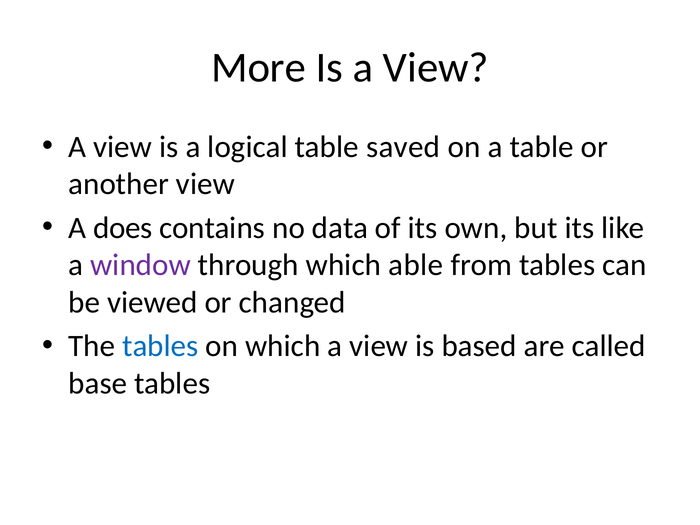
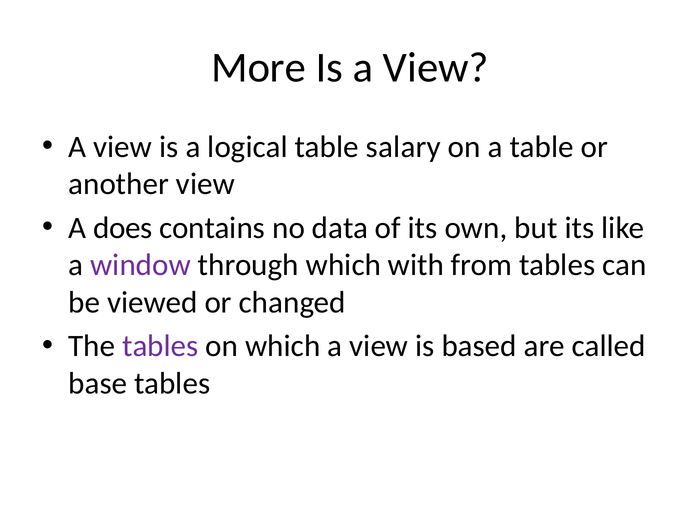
saved: saved -> salary (403, 147)
able: able -> with (416, 265)
tables colour: blue -> purple (160, 346)
